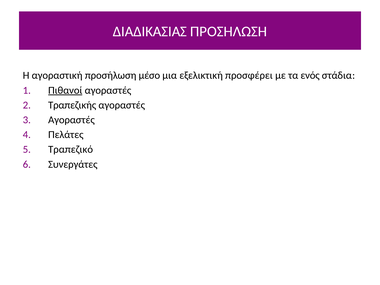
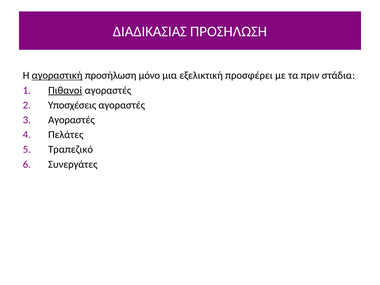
αγοραστική underline: none -> present (57, 75)
μέσο: μέσο -> μόνο (149, 75)
ενός: ενός -> πριν (310, 75)
Τραπεζικής: Τραπεζικής -> Υποσχέσεις (72, 105)
